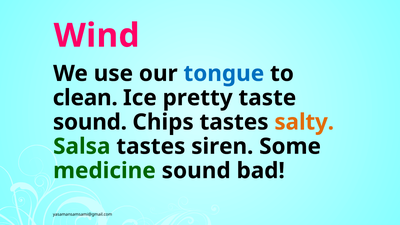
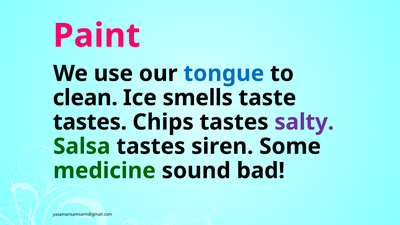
Wind: Wind -> Paint (97, 36)
pretty: pretty -> smells (198, 98)
sound: sound -> tastes (90, 122)
salty colour: orange -> purple (304, 122)
